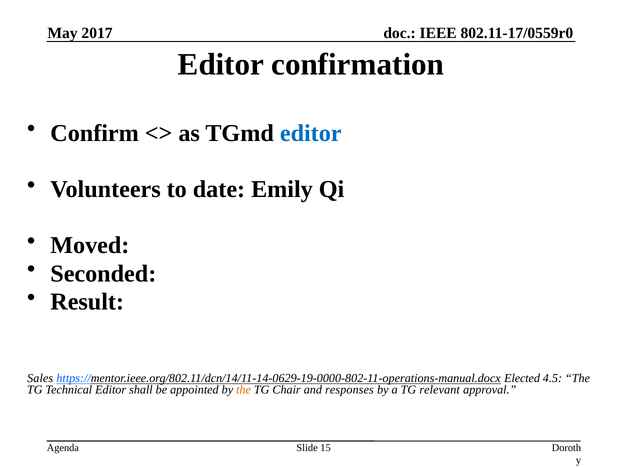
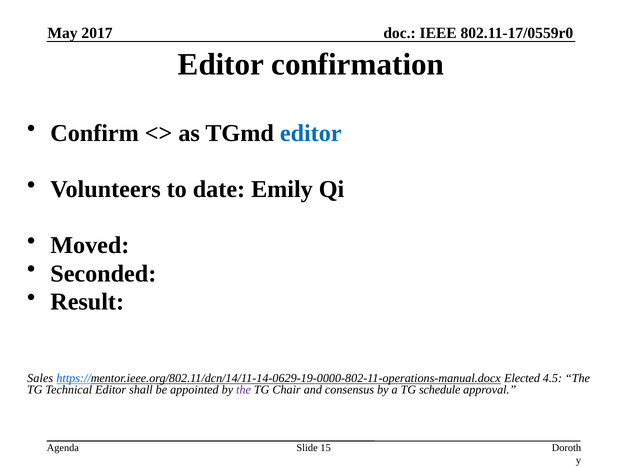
the colour: orange -> purple (244, 390)
responses: responses -> consensus (350, 390)
relevant: relevant -> schedule (440, 390)
